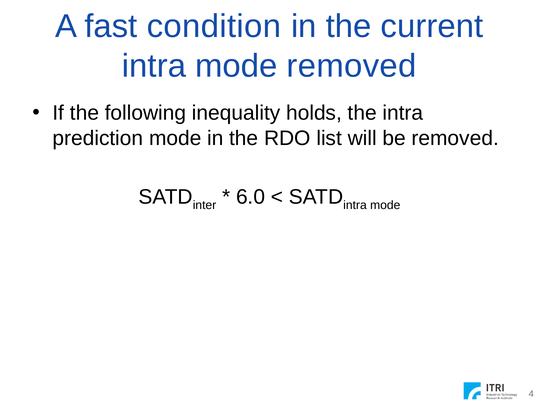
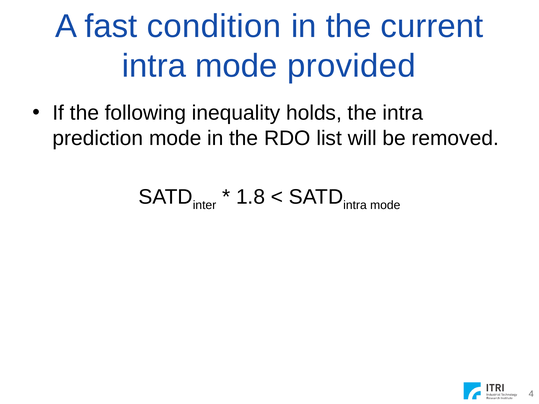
mode removed: removed -> provided (351, 66)
6.0: 6.0 -> 1.8 (251, 197)
